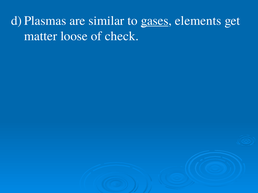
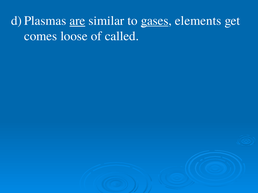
are underline: none -> present (77, 21)
matter: matter -> comes (41, 36)
check: check -> called (122, 36)
